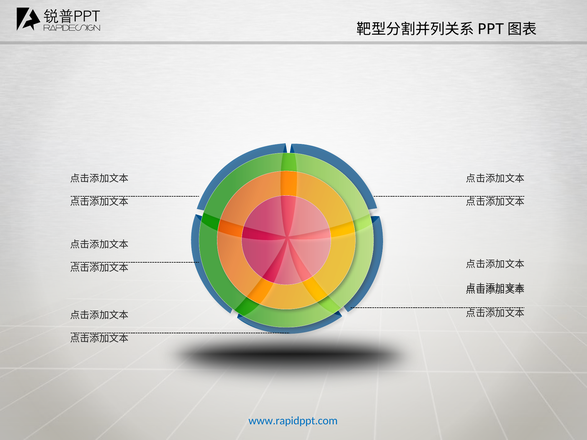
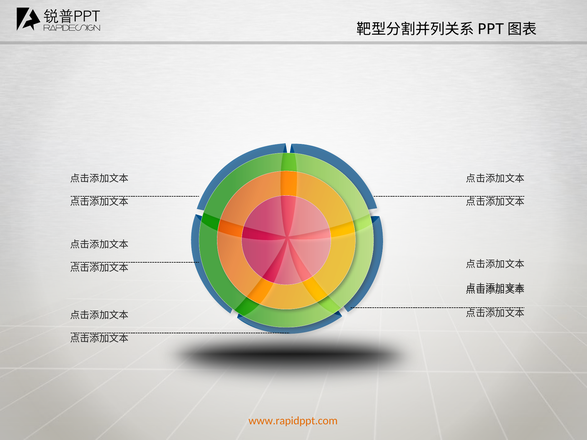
www.rapidppt.com colour: blue -> orange (293, 421)
